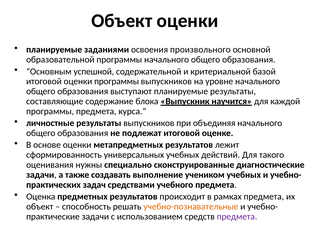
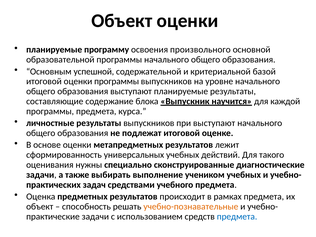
заданиями: заданиями -> программу (107, 50)
при объединяя: объединяя -> выступают (214, 123)
создавать: создавать -> выбирать (111, 175)
предмета colour: purple -> blue (237, 216)
